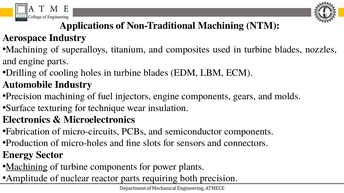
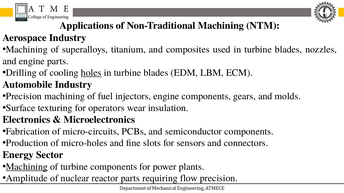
holes underline: none -> present (91, 73)
technique: technique -> operators (106, 108)
both: both -> flow (189, 179)
